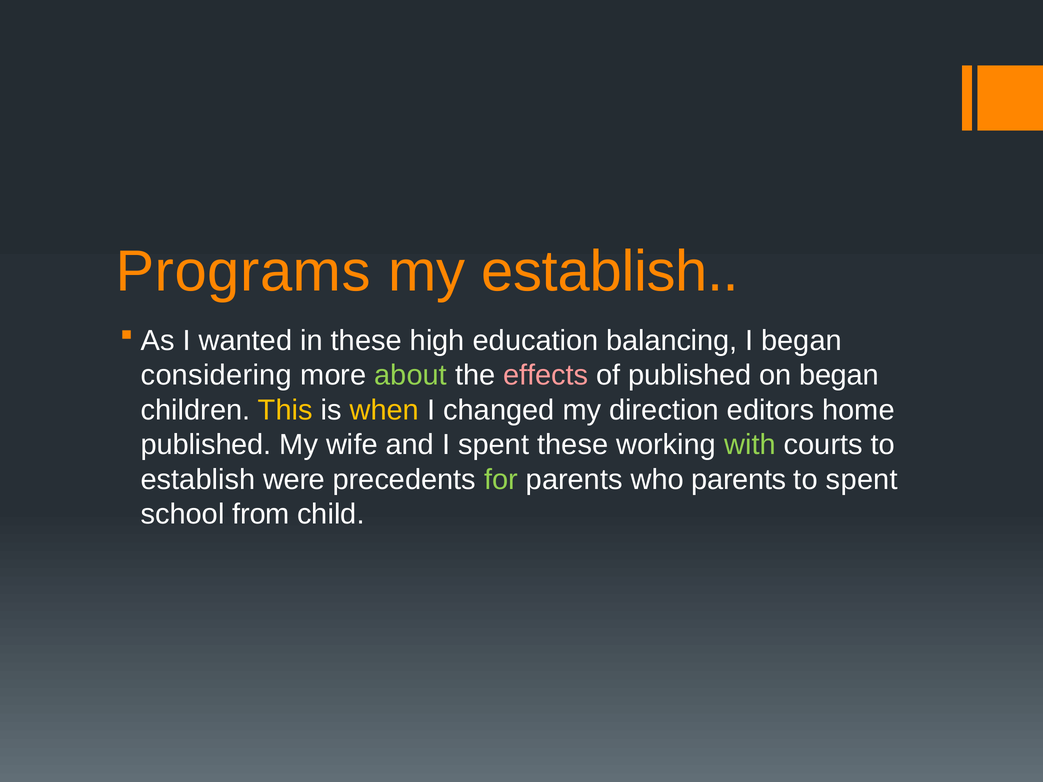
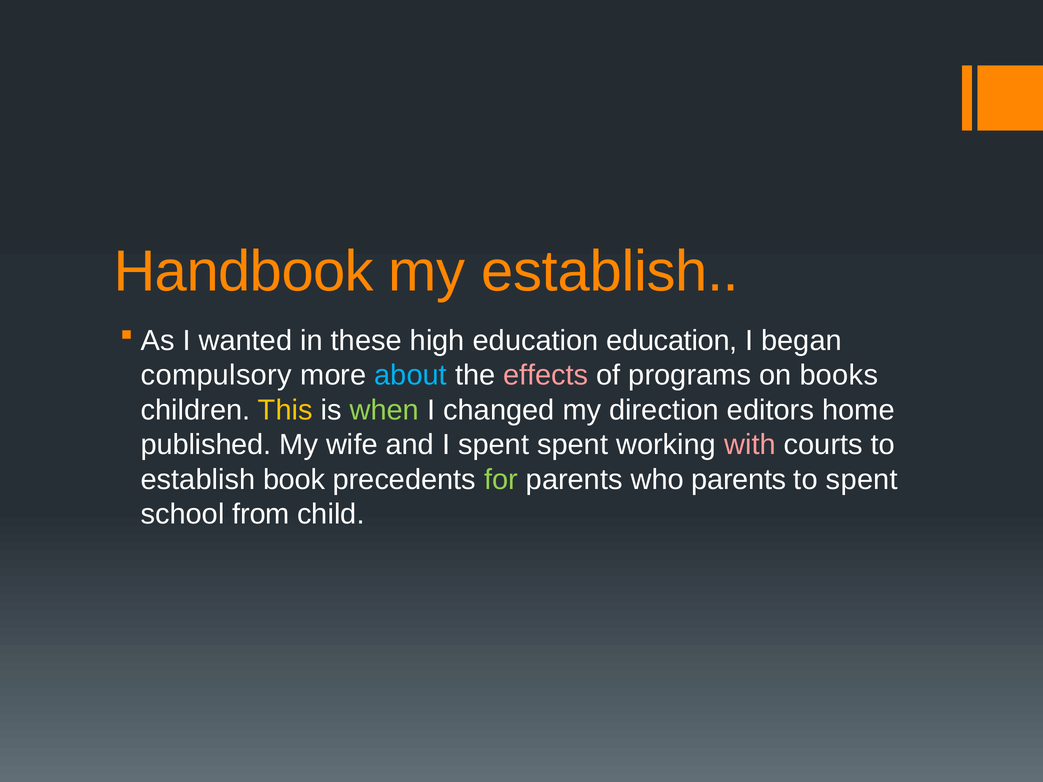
Programs: Programs -> Handbook (244, 272)
education balancing: balancing -> education (672, 341)
considering: considering -> compulsory (216, 375)
about colour: light green -> light blue (411, 375)
of published: published -> programs (690, 375)
on began: began -> books (839, 375)
when colour: yellow -> light green (384, 410)
spent these: these -> spent (573, 445)
with colour: light green -> pink (750, 445)
were: were -> book (294, 480)
